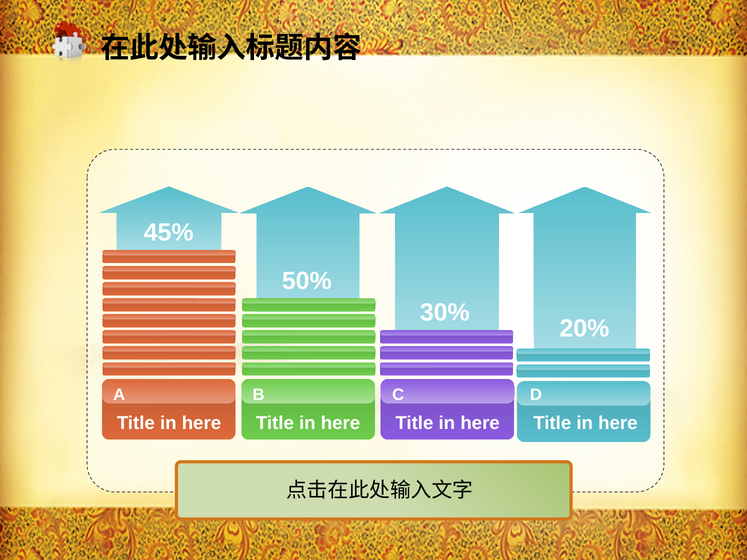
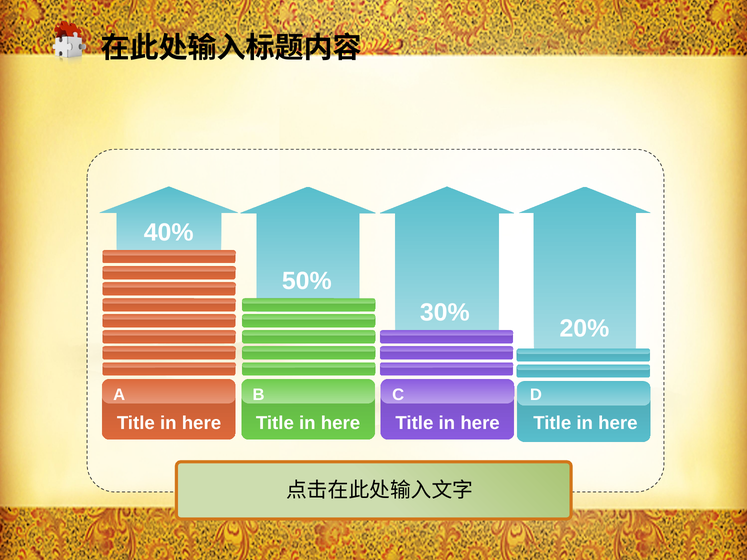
45%: 45% -> 40% (169, 232)
